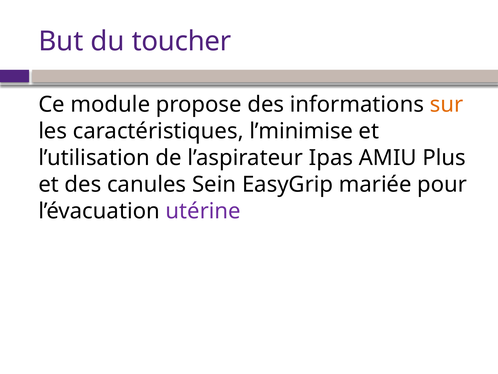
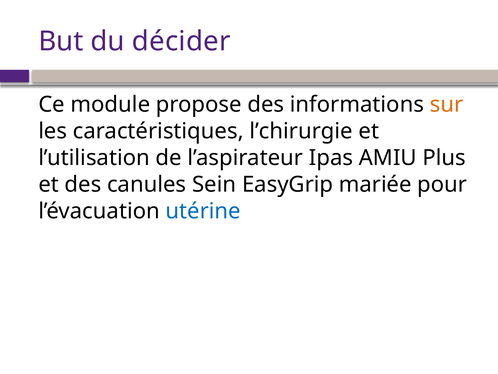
toucher: toucher -> décider (181, 41)
l’minimise: l’minimise -> l’chirurgie (301, 131)
utérine colour: purple -> blue (203, 211)
